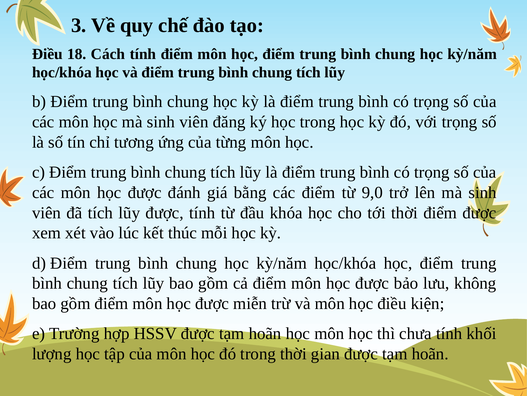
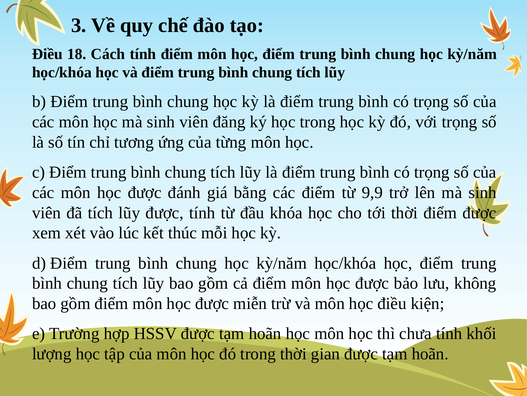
9,0: 9,0 -> 9,9 (372, 192)
